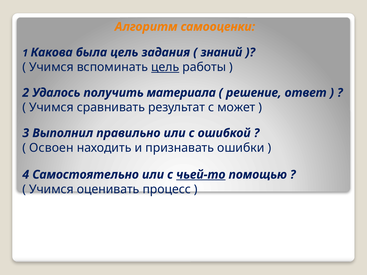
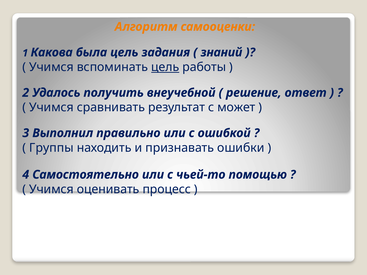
материала: материала -> внеучебной (181, 93)
Освоен: Освоен -> Группы (51, 148)
чьей-то underline: present -> none (201, 175)
